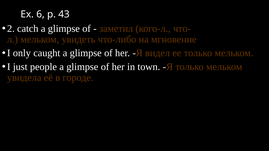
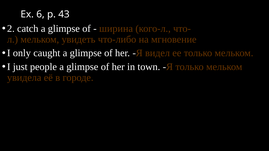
заметил: заметил -> ширина (116, 29)
